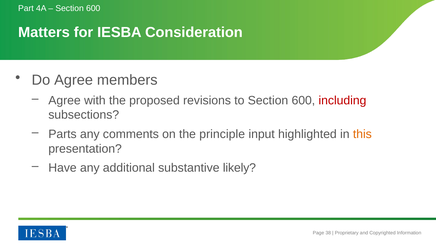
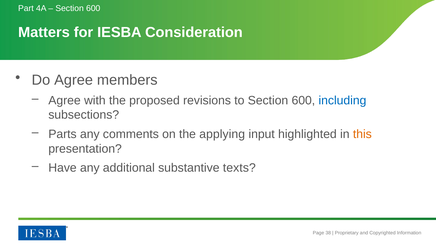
including colour: red -> blue (342, 101)
principle: principle -> applying (222, 134)
likely: likely -> texts (239, 168)
